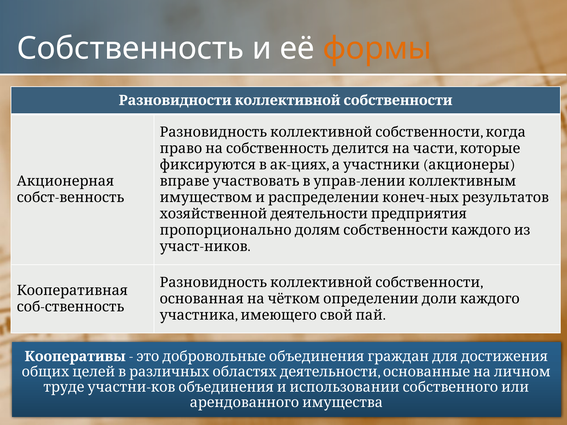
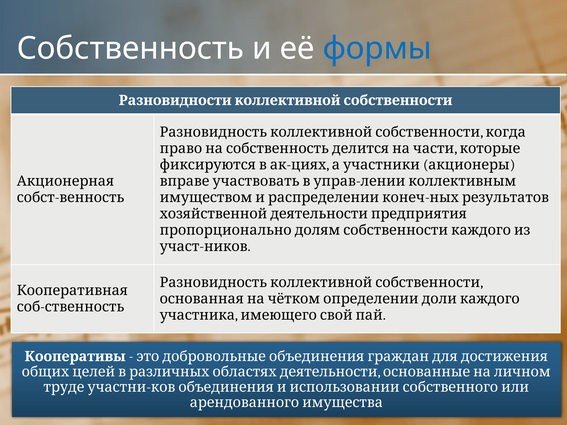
формы colour: orange -> blue (377, 49)
